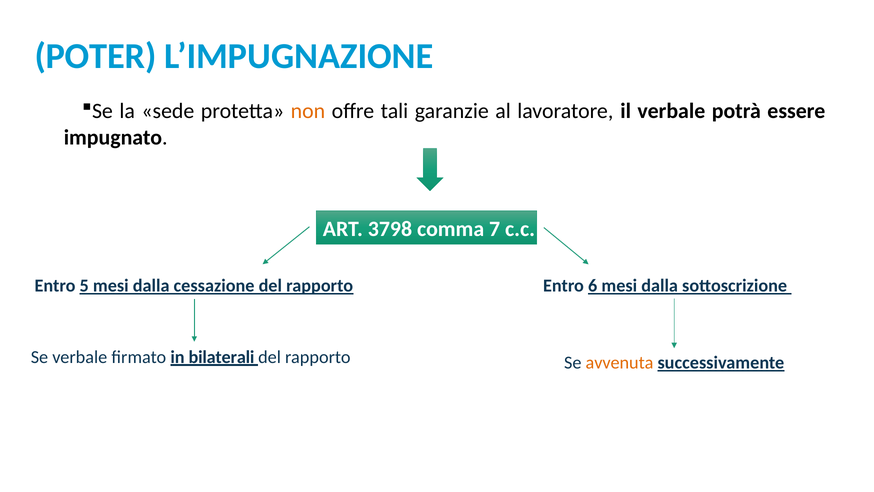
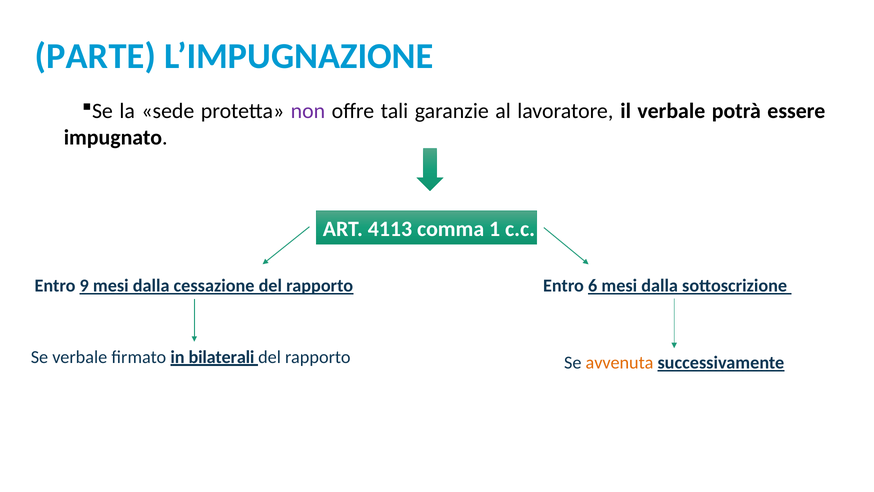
POTER: POTER -> PARTE (95, 56)
non colour: orange -> purple (308, 111)
3798: 3798 -> 4113 (390, 229)
7: 7 -> 1 (495, 229)
5: 5 -> 9 (84, 286)
